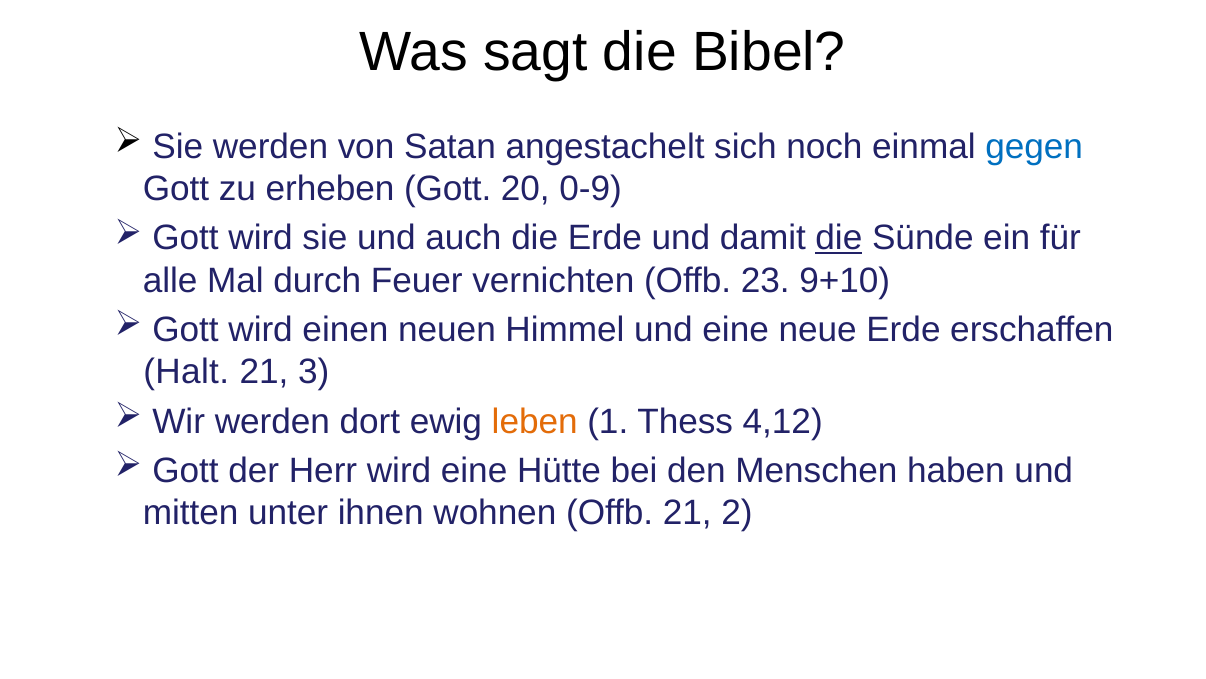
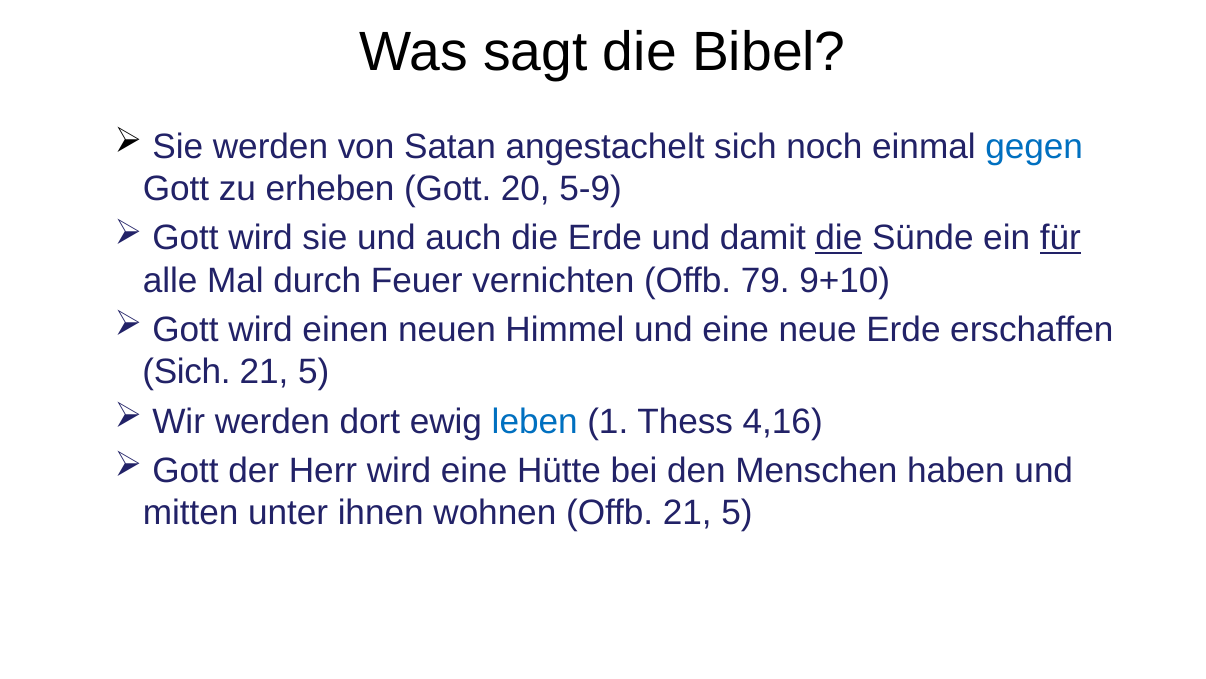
0-9: 0-9 -> 5-9 (591, 189)
für underline: none -> present (1060, 238)
23: 23 -> 79 (765, 280)
Halt: Halt -> Sich (187, 372)
3: 3 -> 5 (314, 372)
leben colour: orange -> blue (535, 421)
4,12: 4,12 -> 4,16 (783, 421)
Offb 21 2: 2 -> 5 (737, 513)
